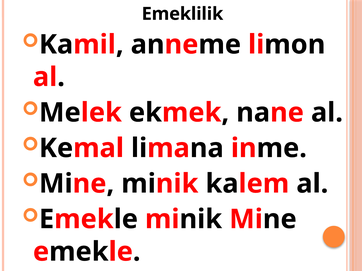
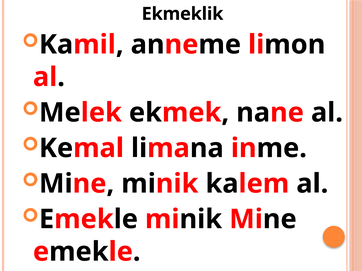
Emeklilik: Emeklilik -> Ekmeklik (182, 14)
